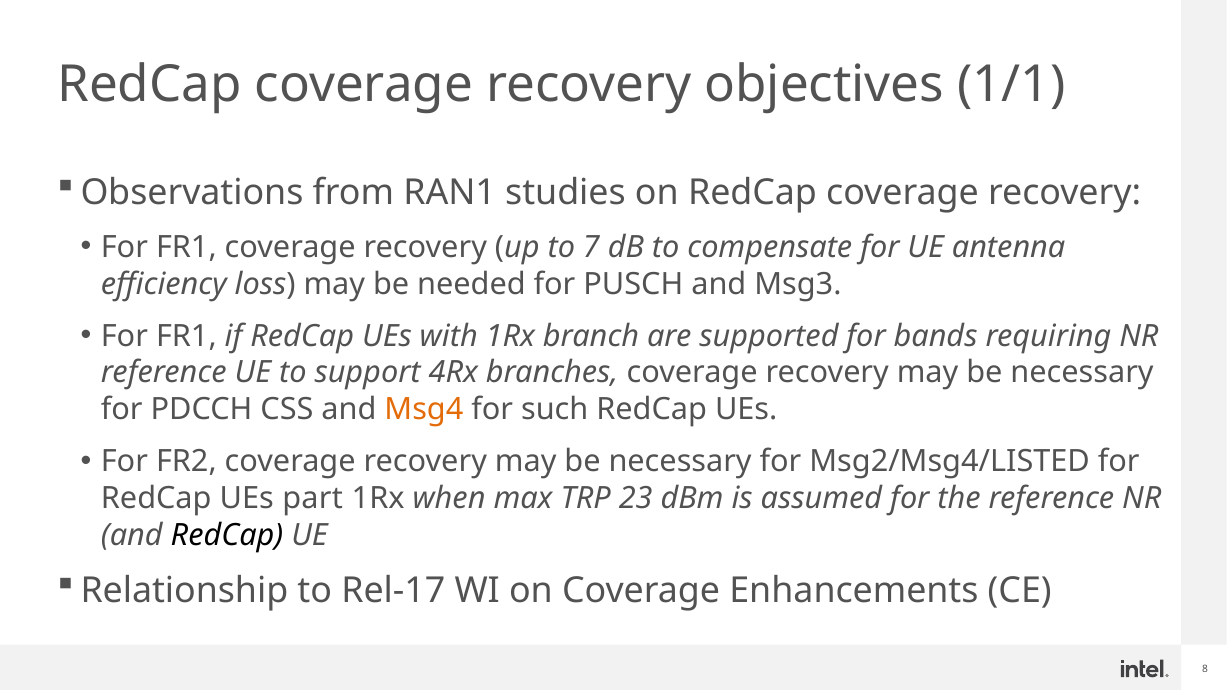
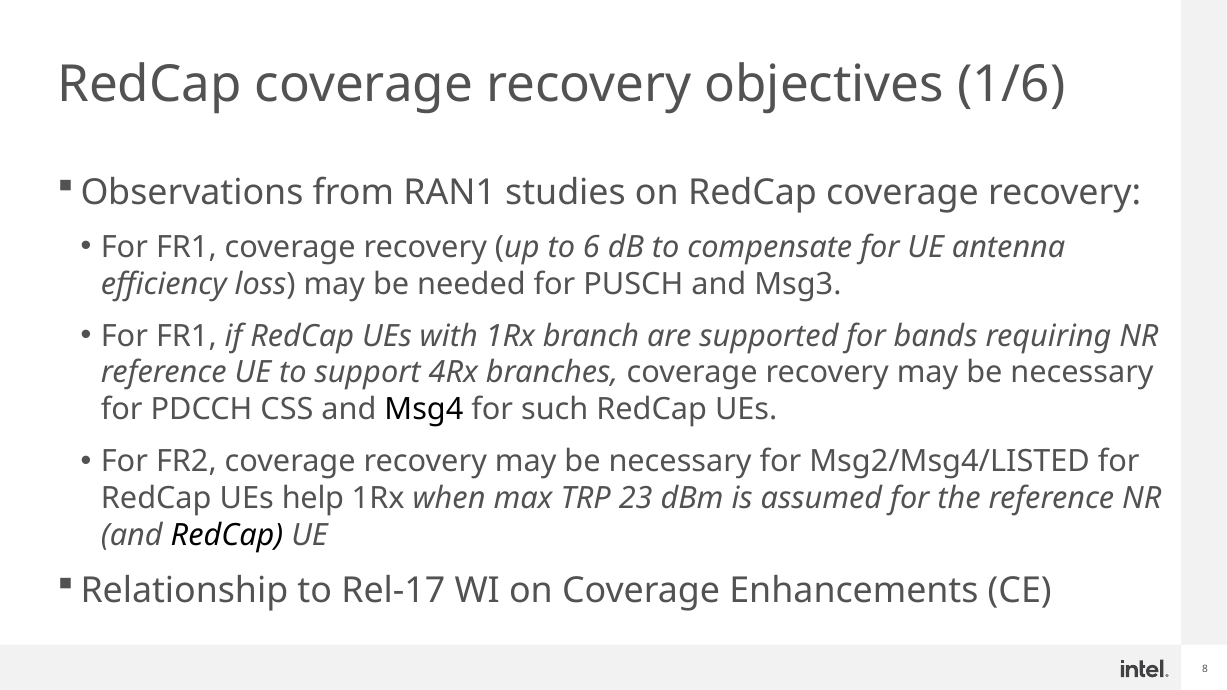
1/1: 1/1 -> 1/6 (1011, 85)
7: 7 -> 6 (591, 247)
Msg4 colour: orange -> black (424, 410)
part: part -> help (313, 499)
